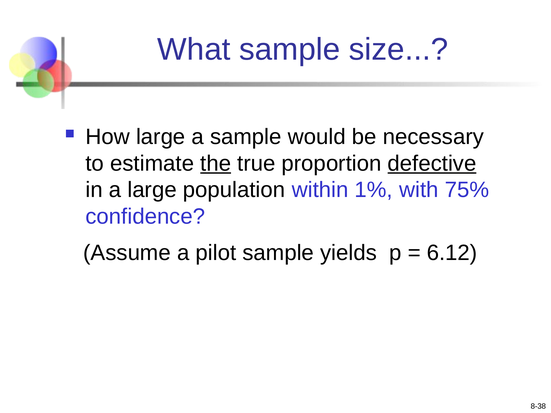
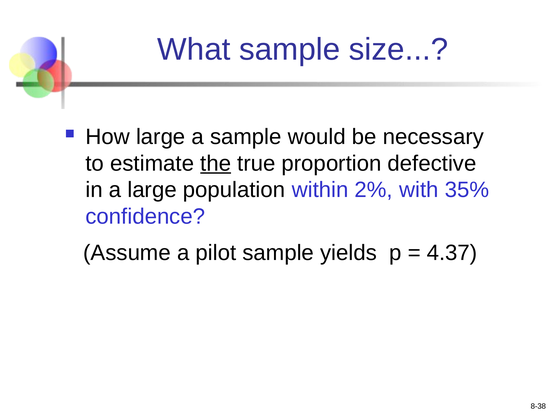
defective underline: present -> none (432, 163)
1%: 1% -> 2% (374, 190)
75%: 75% -> 35% (467, 190)
6.12: 6.12 -> 4.37 (452, 253)
